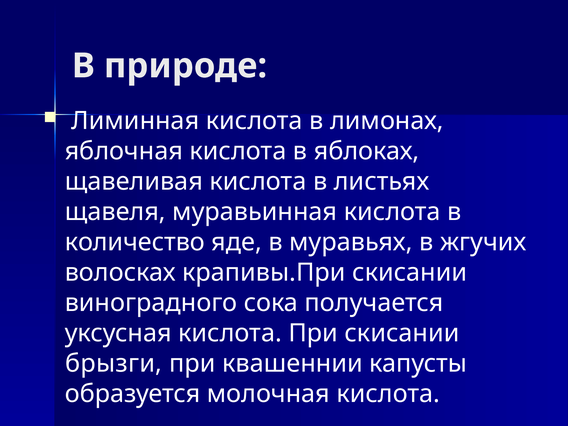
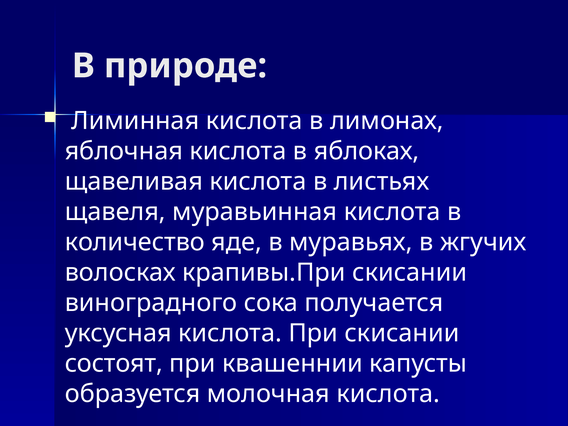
брызги: брызги -> состоят (114, 363)
